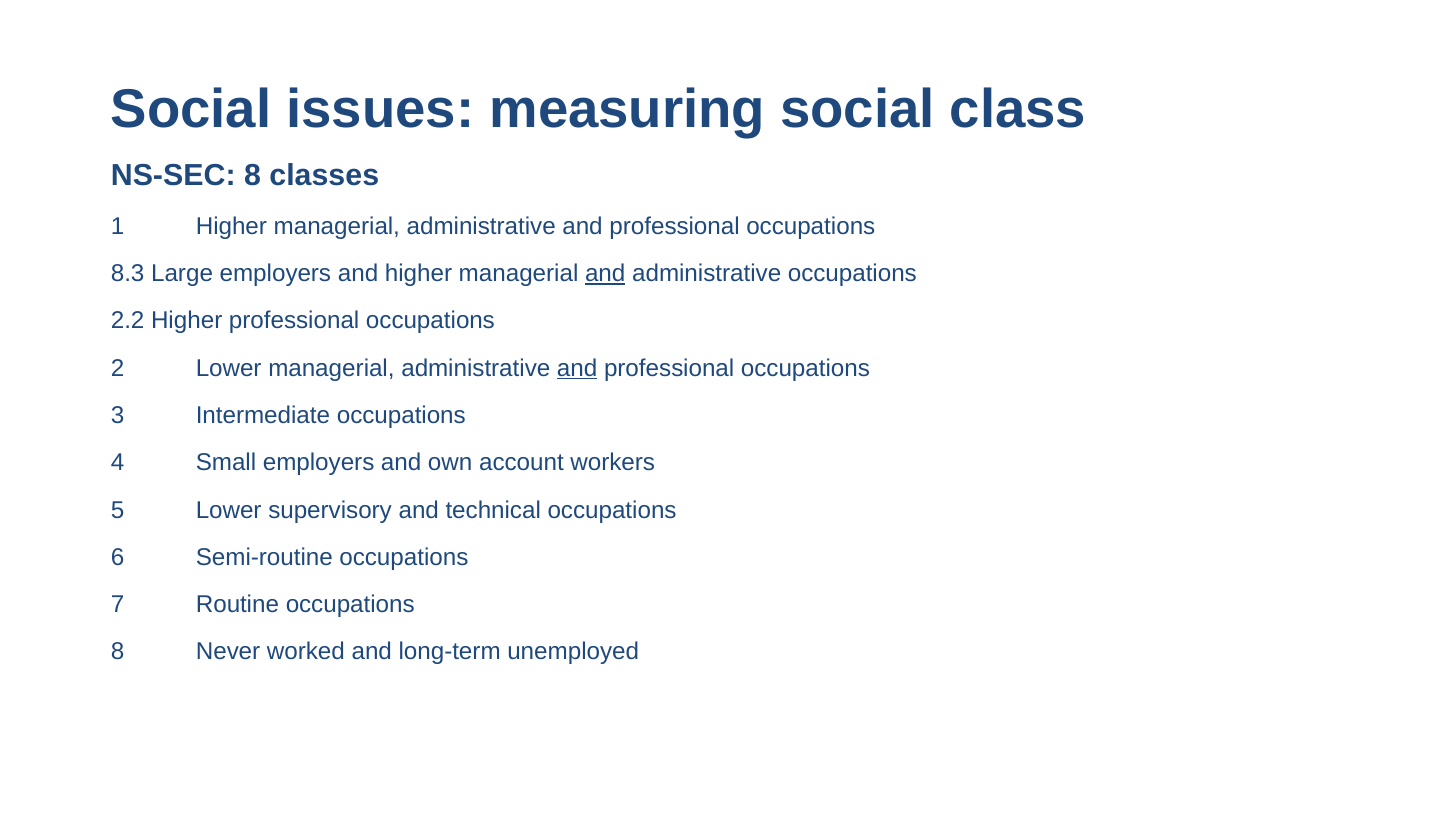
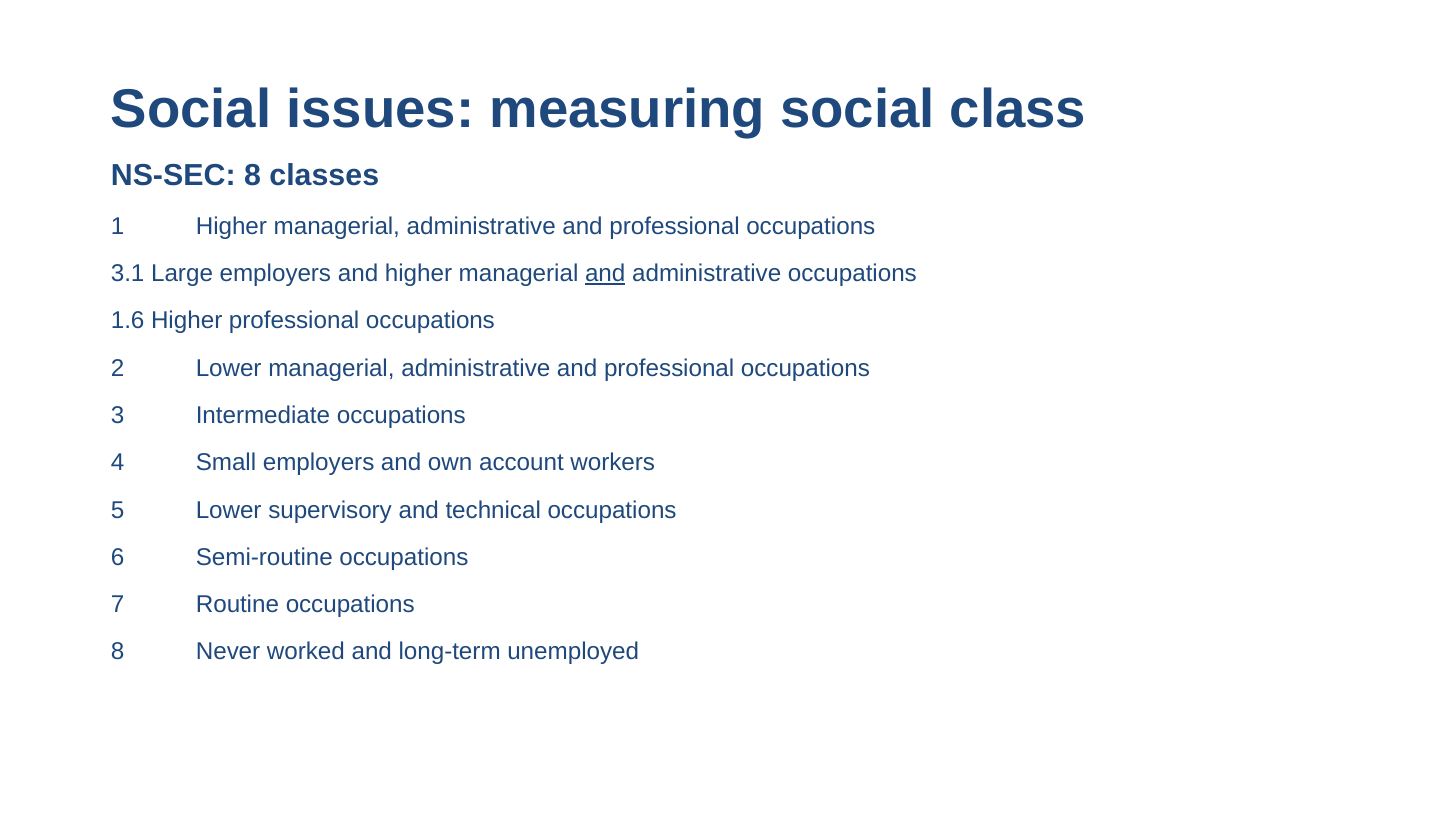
8.3: 8.3 -> 3.1 (128, 273)
2.2: 2.2 -> 1.6 (128, 321)
and underline: present -> none (577, 368)
